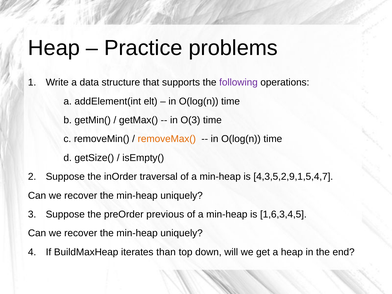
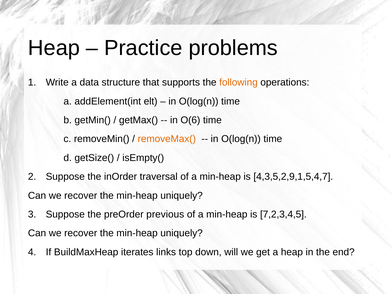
following colour: purple -> orange (238, 82)
O(3: O(3 -> O(6 (190, 120)
1,6,3,4,5: 1,6,3,4,5 -> 7,2,3,4,5 (283, 214)
than: than -> links (166, 252)
